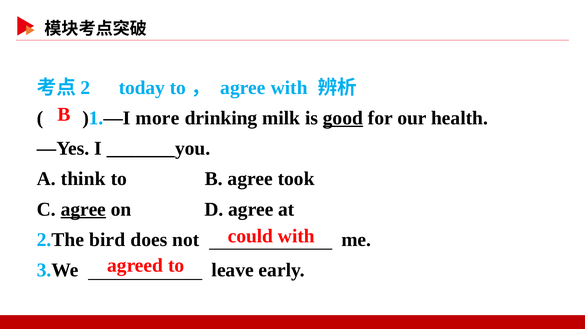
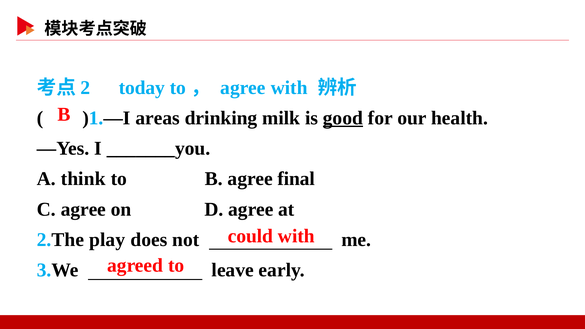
more: more -> areas (158, 118)
took: took -> final (296, 179)
agree underline: present -> none (83, 209)
bird: bird -> play (107, 240)
